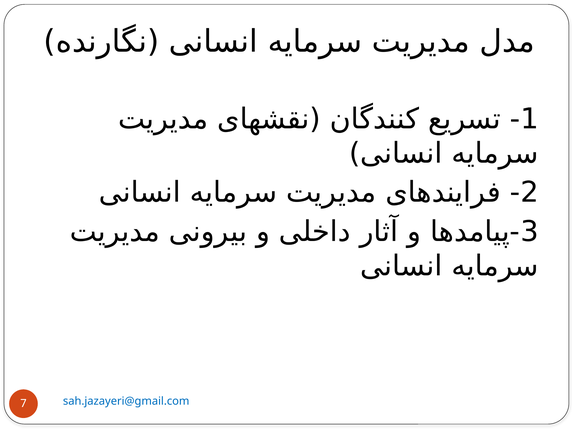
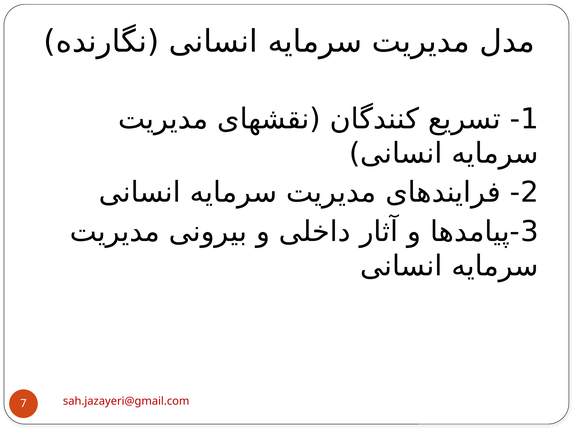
sah.jazayeri@gmail.com colour: blue -> red (126, 401)
